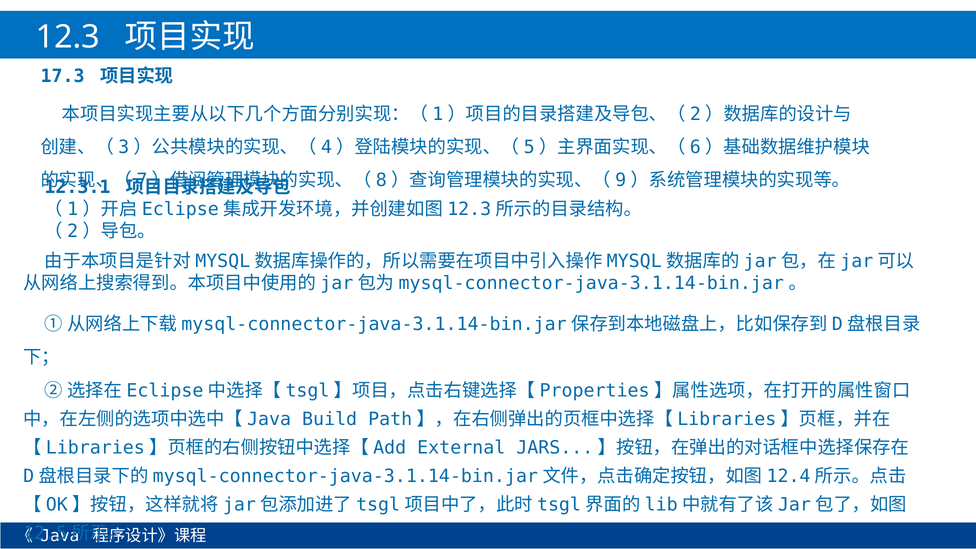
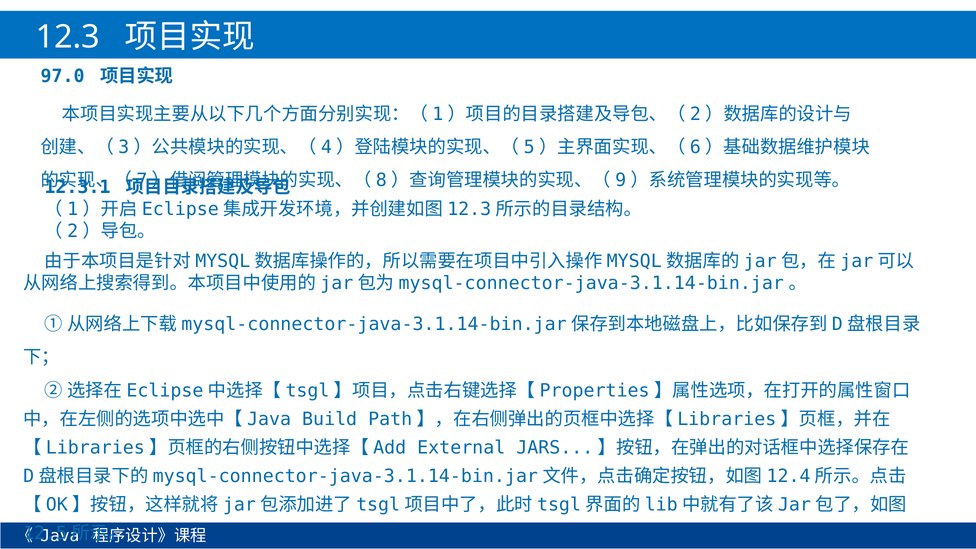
17.3: 17.3 -> 97.0 (63, 76)
